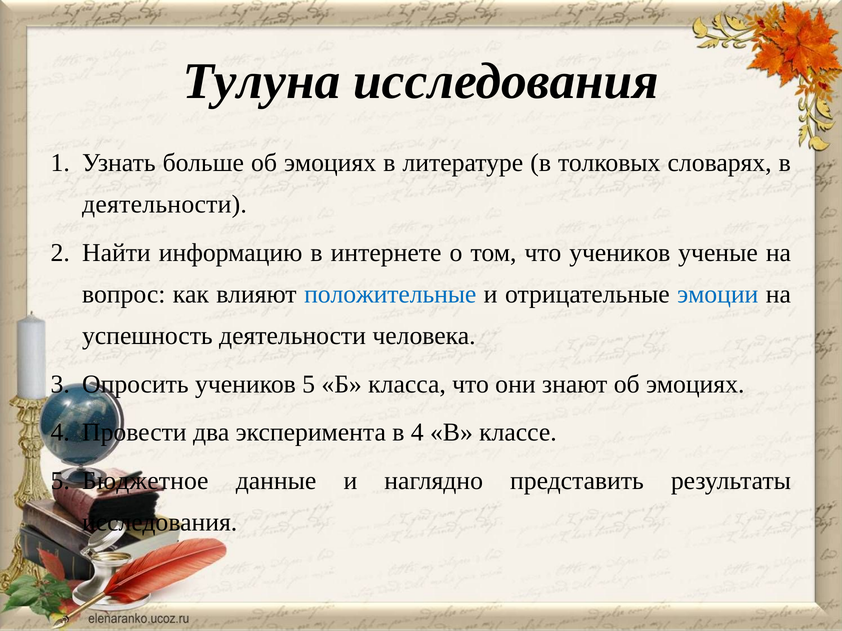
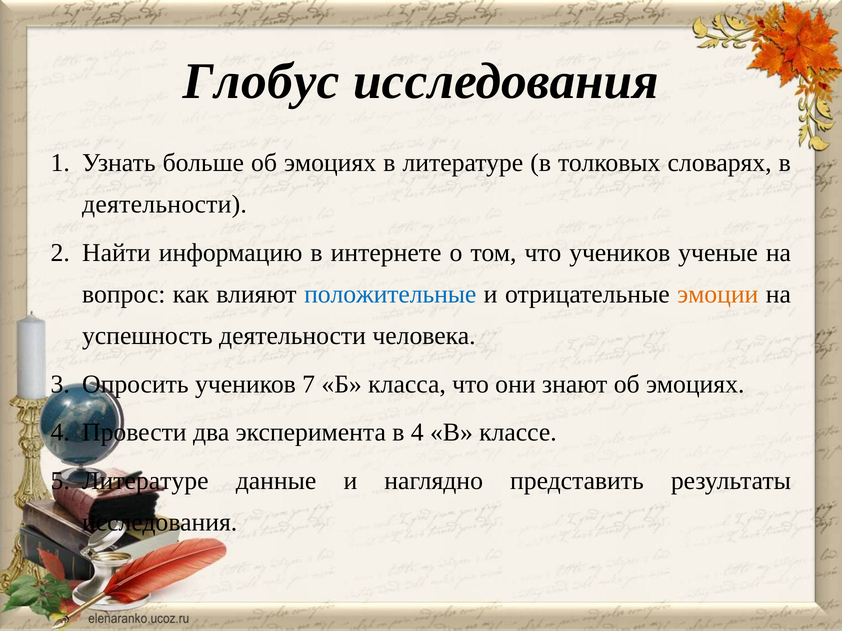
Тулуна: Тулуна -> Глобус (261, 82)
эмоции colour: blue -> orange (718, 294)
учеников 5: 5 -> 7 (309, 384)
Бюджетное: Бюджетное -> Литературе (145, 481)
